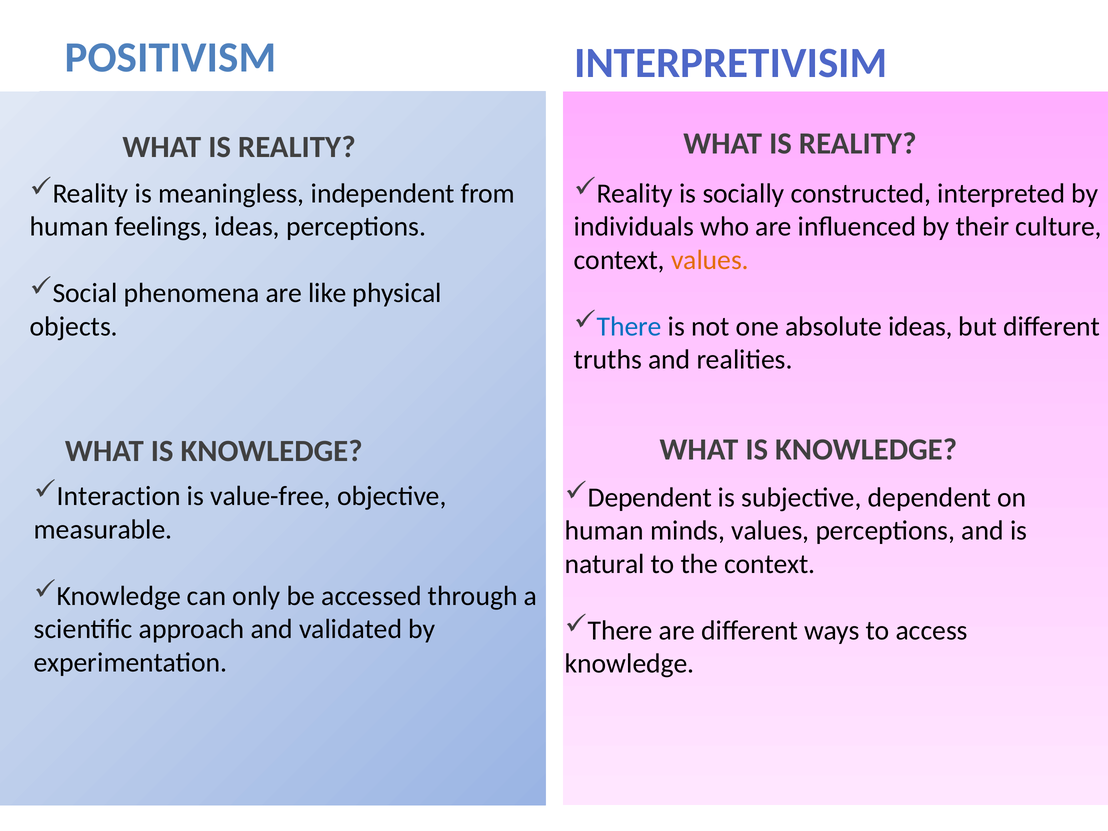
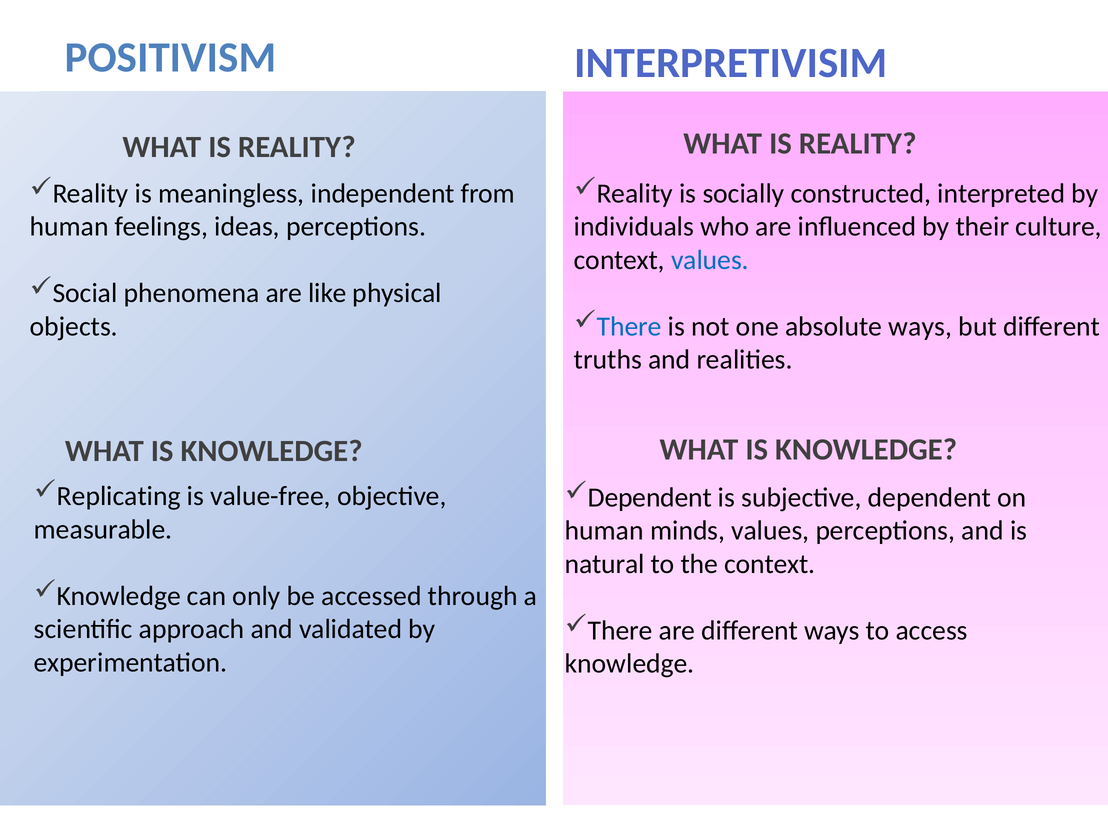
values colour: orange -> blue (710, 260)
absolute ideas: ideas -> ways (920, 326)
Interaction: Interaction -> Replicating (119, 496)
